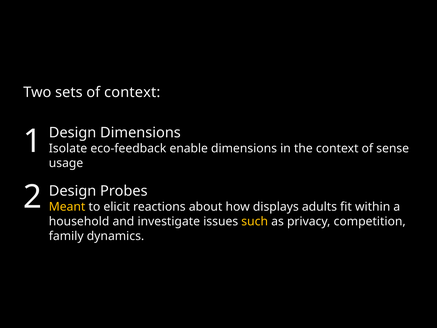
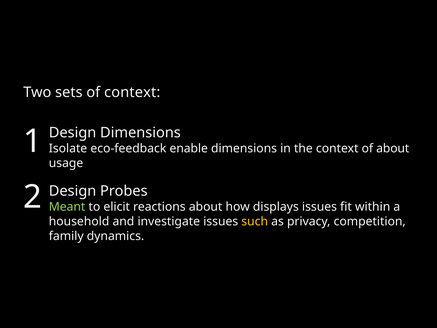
of sense: sense -> about (393, 149)
Meant colour: yellow -> light green (67, 207)
displays adults: adults -> issues (319, 207)
